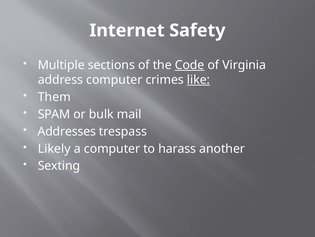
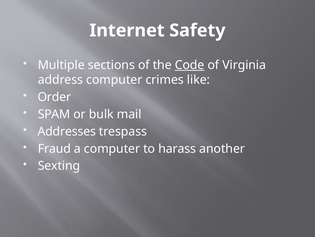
like underline: present -> none (198, 80)
Them: Them -> Order (54, 97)
Likely: Likely -> Fraud (54, 148)
